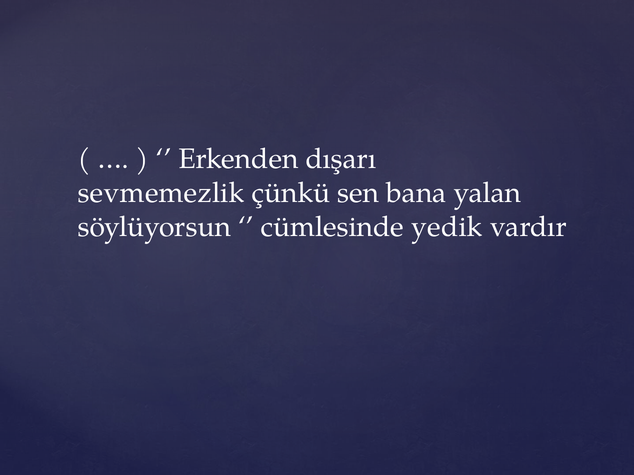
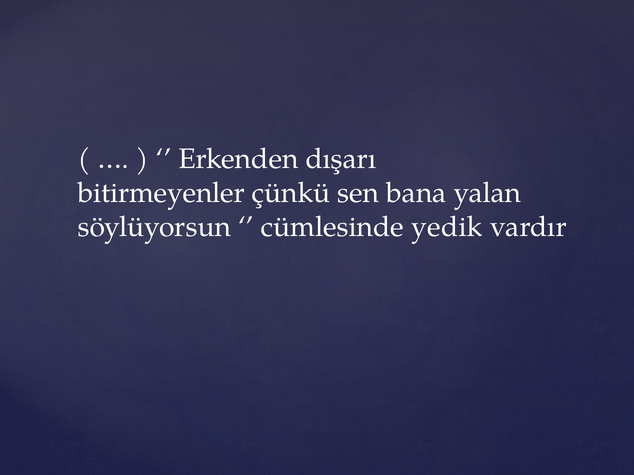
sevmemezlik: sevmemezlik -> bitirmeyenler (161, 193)
